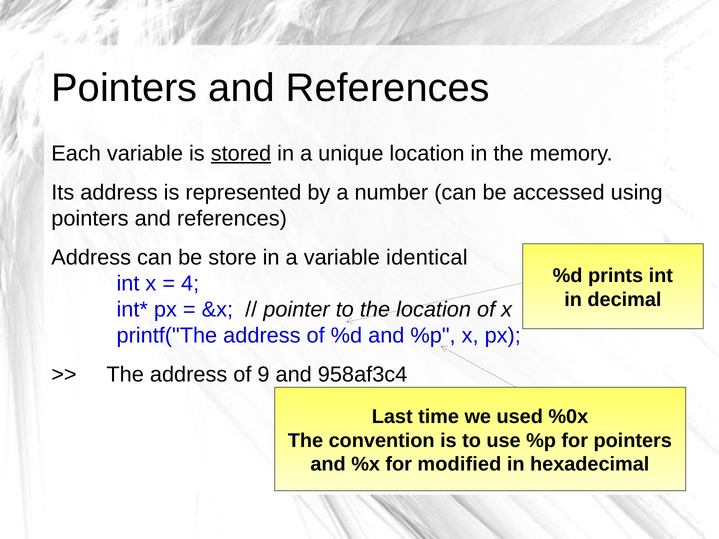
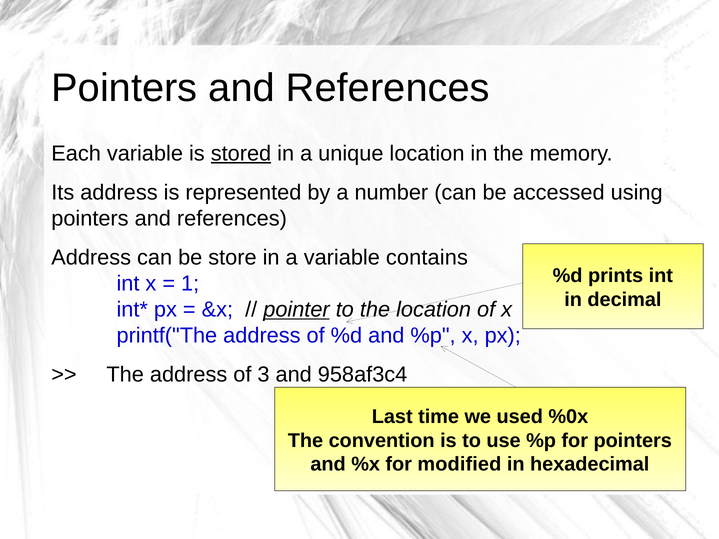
identical: identical -> contains (427, 258)
4: 4 -> 1 (190, 284)
pointer underline: none -> present (297, 310)
9: 9 -> 3 (263, 375)
